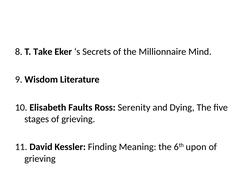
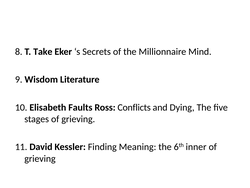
Serenity: Serenity -> Conflicts (134, 107)
upon: upon -> inner (196, 147)
